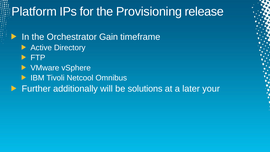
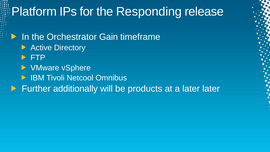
Provisioning: Provisioning -> Responding (149, 12)
solutions: solutions -> products (145, 89)
later your: your -> later (211, 89)
